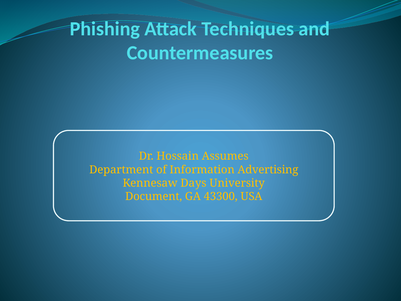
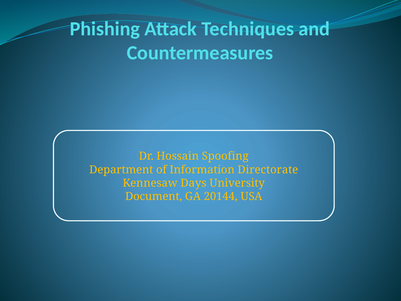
Assumes: Assumes -> Spoofing (225, 156)
Advertising: Advertising -> Directorate (268, 170)
43300: 43300 -> 20144 (221, 196)
